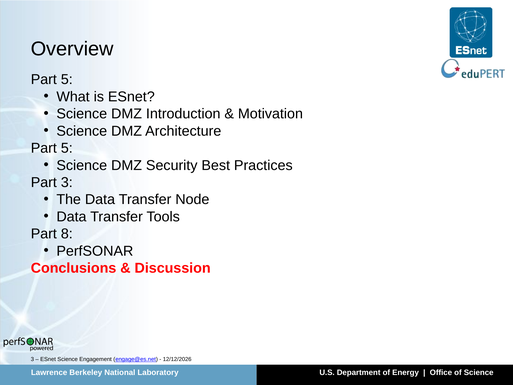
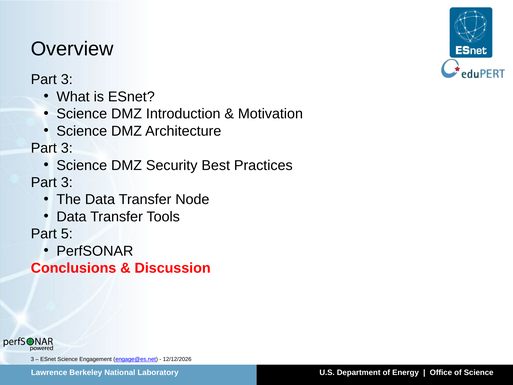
5: 5 -> 3 (67, 80)
5: 5 -> 3 (67, 148)
8: 8 -> 5 (67, 234)
